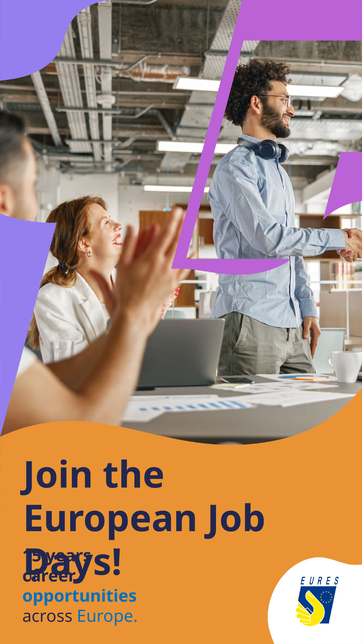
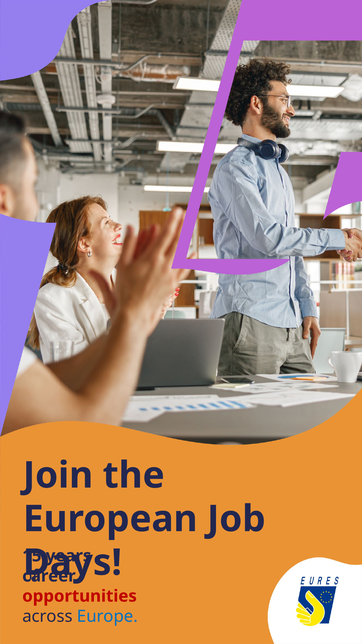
opportunities colour: blue -> red (80, 596)
